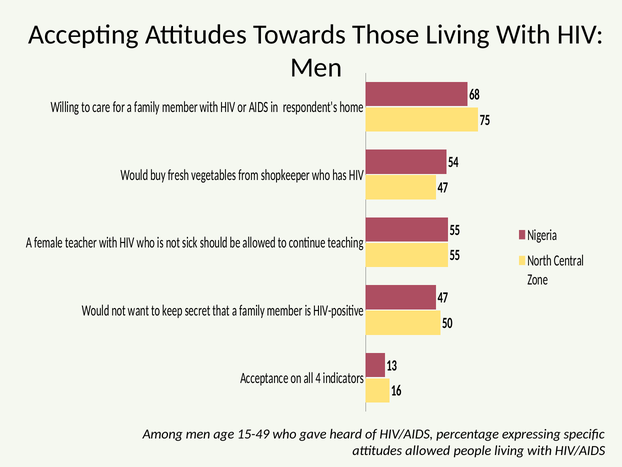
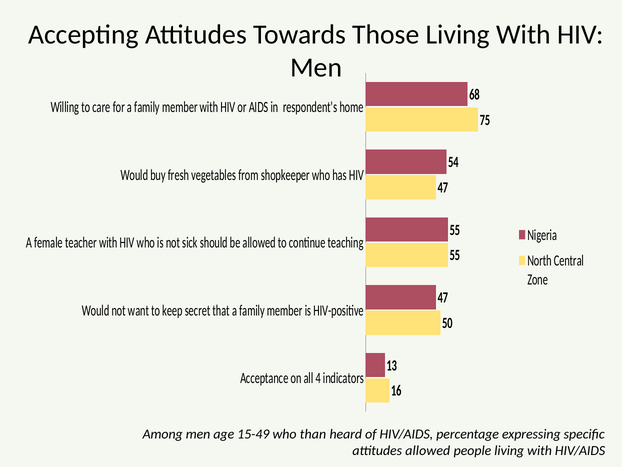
gave: gave -> than (313, 434)
